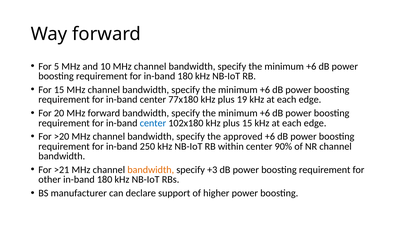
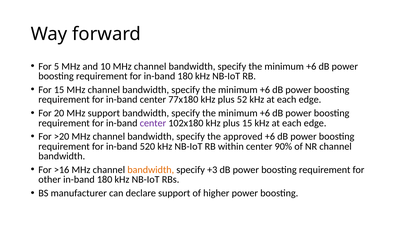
19: 19 -> 52 (242, 100)
MHz forward: forward -> support (104, 113)
center colour: blue -> purple (153, 123)
250: 250 -> 520 (147, 147)
>21: >21 -> >16 (62, 170)
